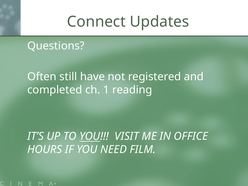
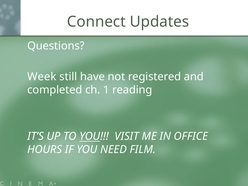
Often: Often -> Week (42, 77)
